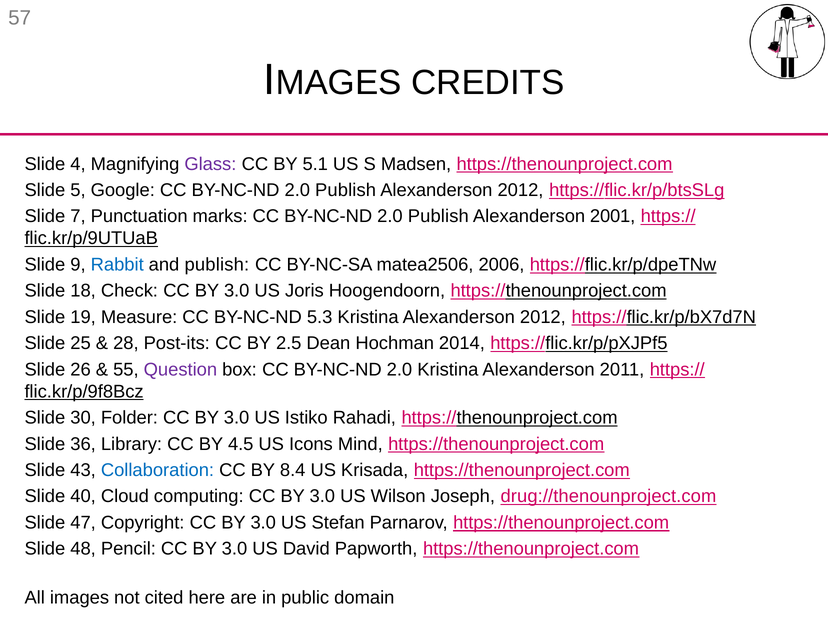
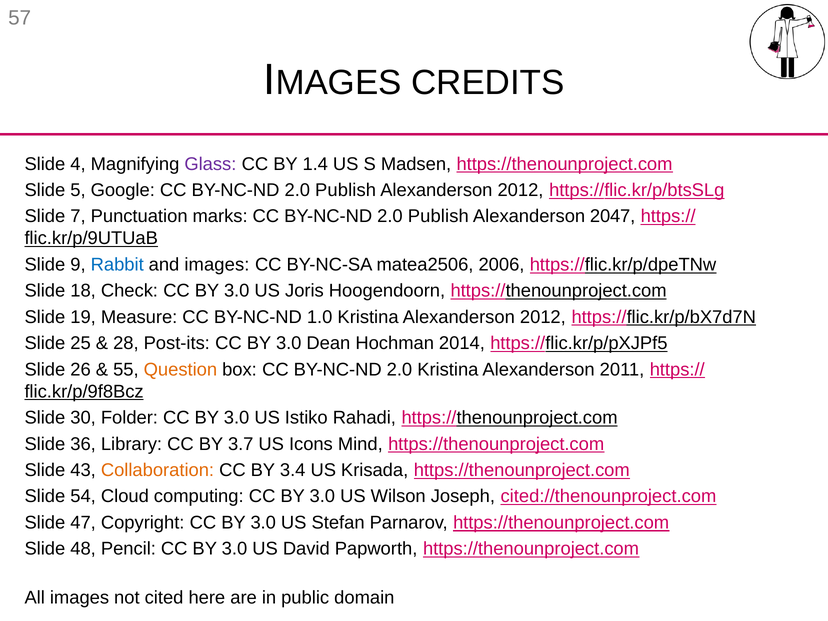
5.1: 5.1 -> 1.4 (315, 164)
2001: 2001 -> 2047 (613, 216)
and publish: publish -> images (217, 265)
5.3: 5.3 -> 1.0 (320, 317)
Post-its CC BY 2.5: 2.5 -> 3.0 (289, 343)
Question colour: purple -> orange (180, 369)
4.5: 4.5 -> 3.7 (241, 444)
Collaboration colour: blue -> orange (157, 470)
8.4: 8.4 -> 3.4 (293, 470)
40: 40 -> 54 (83, 496)
drug://thenounproject.com: drug://thenounproject.com -> cited://thenounproject.com (608, 496)
